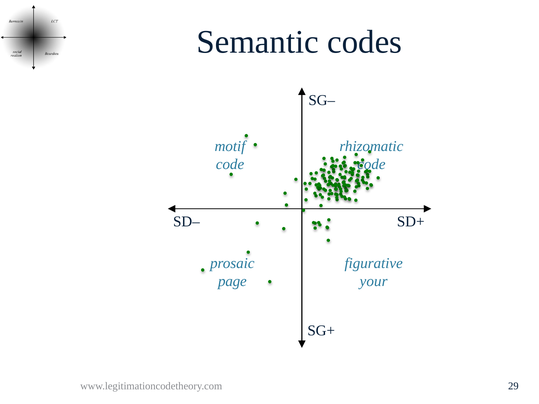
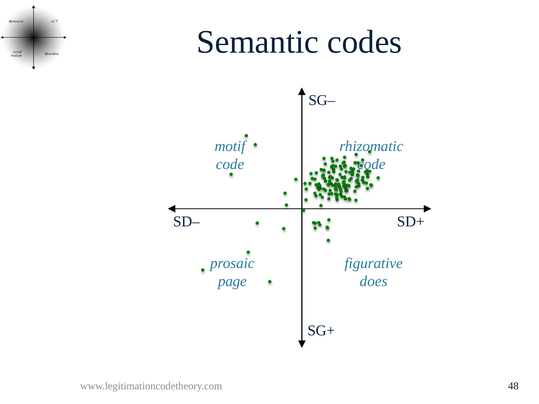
your: your -> does (374, 281)
29: 29 -> 48 (513, 386)
